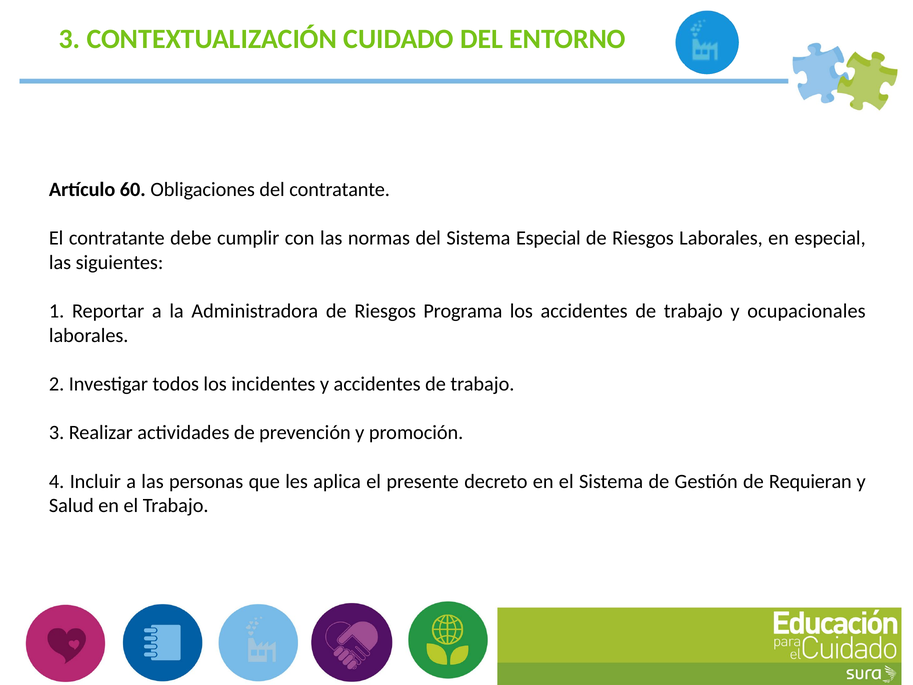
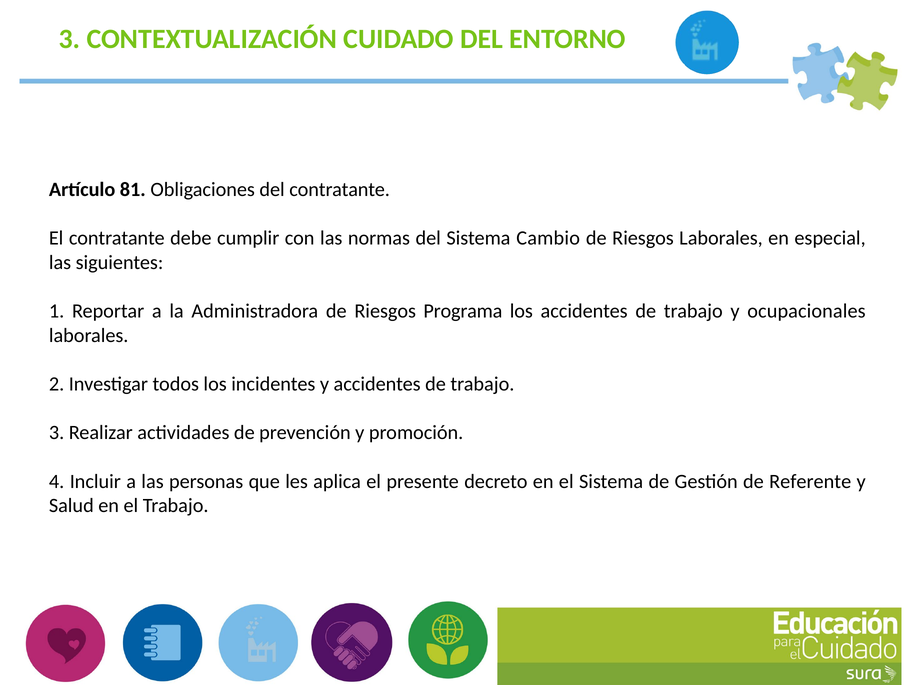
60: 60 -> 81 (133, 189)
Sistema Especial: Especial -> Cambio (548, 238)
Requieran: Requieran -> Referente (810, 481)
